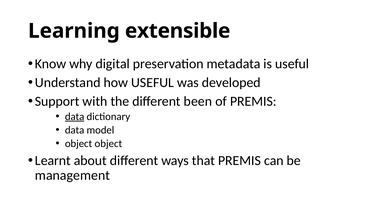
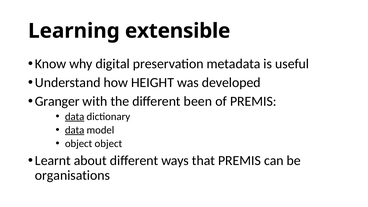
how USEFUL: USEFUL -> HEIGHT (153, 83)
Support: Support -> Granger (57, 101)
data underline: none -> present (75, 130)
management: management -> organisations (72, 175)
